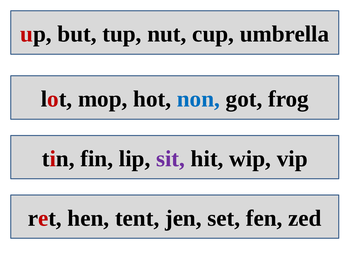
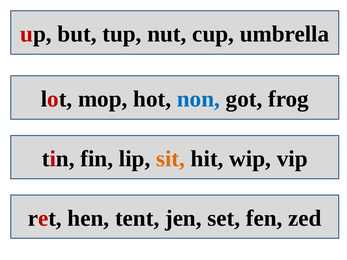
sit colour: purple -> orange (171, 159)
